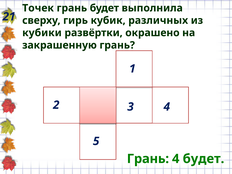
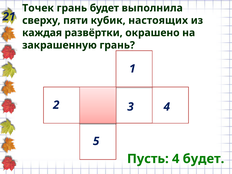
гирь: гирь -> пяти (76, 20)
различных: различных -> настоящих (158, 20)
кубики: кубики -> каждая (42, 33)
Грань: Грань -> Пусть (148, 159)
